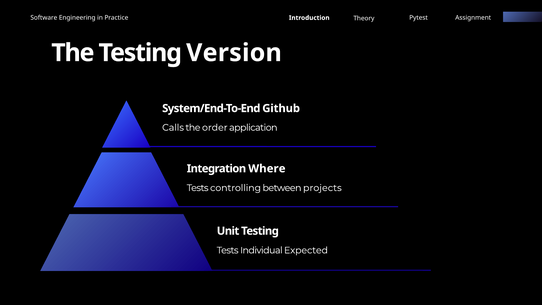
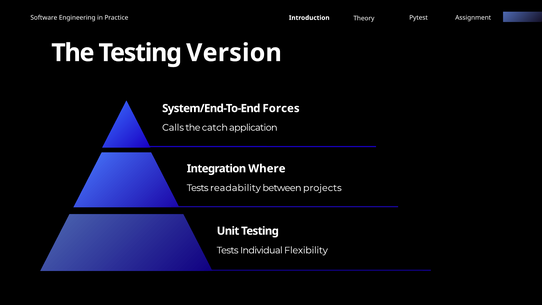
Github: Github -> Forces (281, 108)
order: order -> catch (215, 128)
controlling: controlling -> readability (235, 188)
Expected: Expected -> Flexibility (306, 250)
